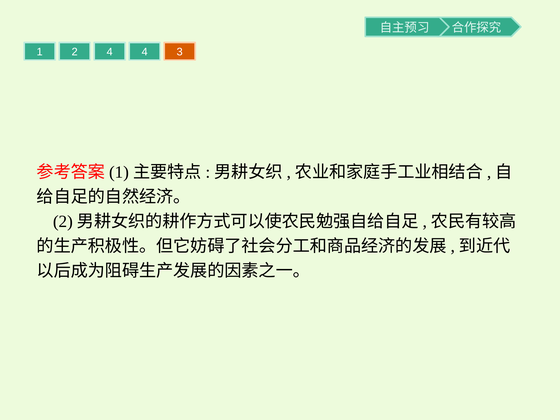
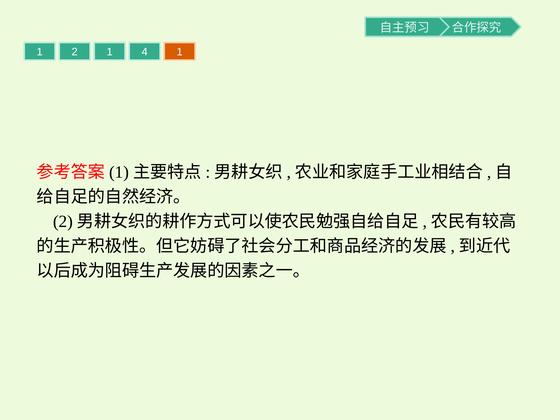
2 4: 4 -> 1 (110, 52)
4 3: 3 -> 1 (180, 52)
